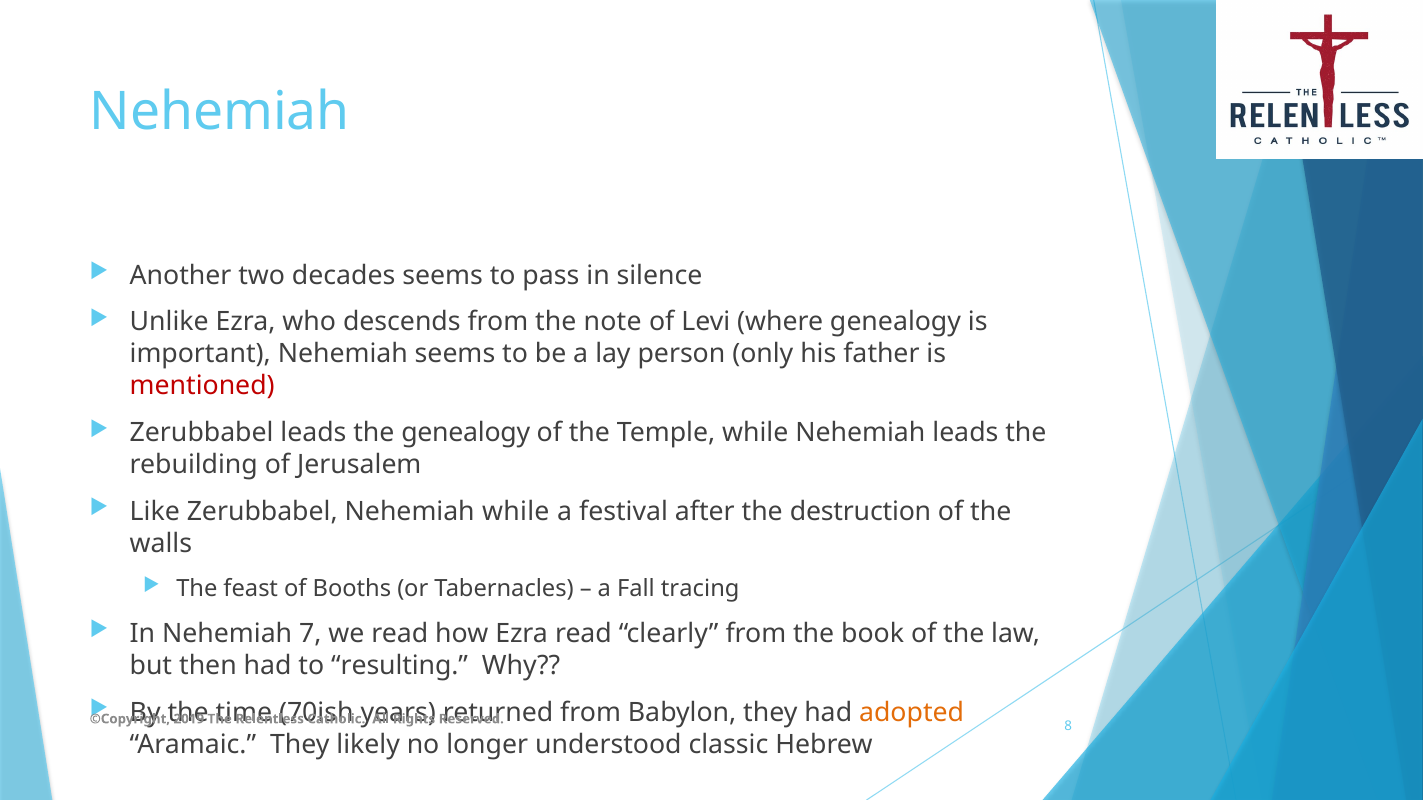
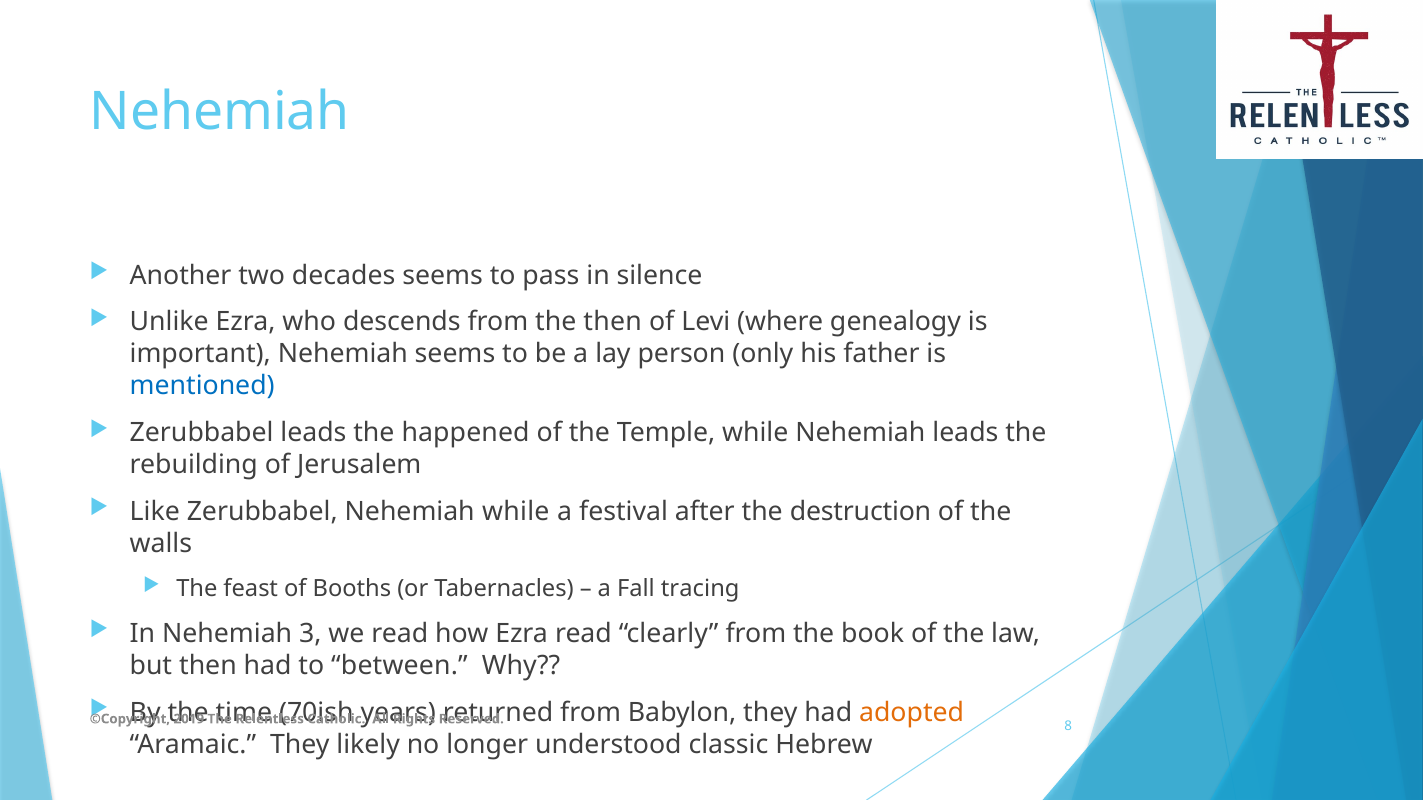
the note: note -> then (613, 322)
mentioned colour: red -> blue (202, 386)
the genealogy: genealogy -> happened (466, 433)
7: 7 -> 3 (310, 634)
resulting: resulting -> between (399, 666)
